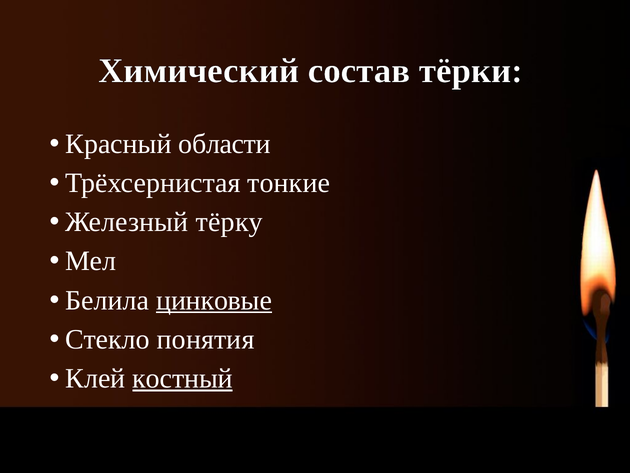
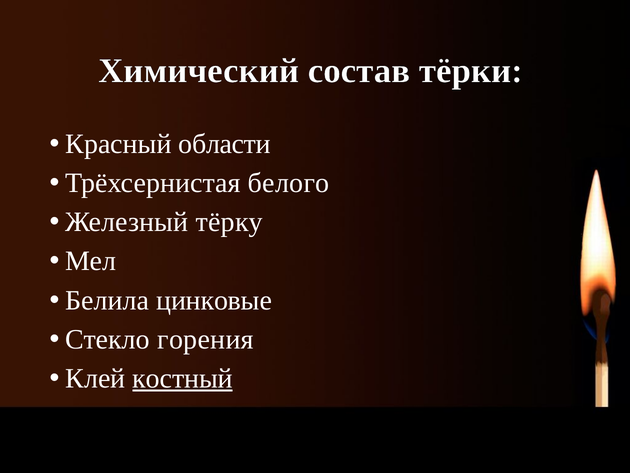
тонкие: тонкие -> белого (289, 183)
цинковые underline: present -> none (214, 300)
понятия: понятия -> горения (206, 339)
